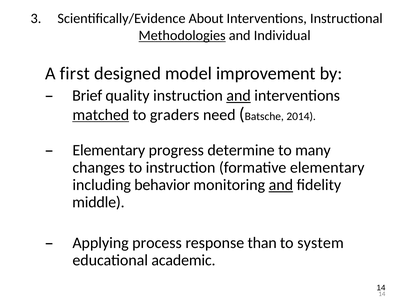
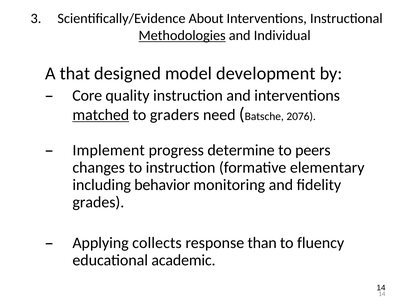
first: first -> that (75, 73)
improvement: improvement -> development (266, 73)
Brief: Brief -> Core (87, 95)
and underline: present -> none (239, 95)
2014: 2014 -> 2076 (301, 116)
Elementary: Elementary -> Implement (109, 150)
many: many -> peers (313, 150)
and underline: present -> none (281, 185)
middle: middle -> grades (98, 202)
process: process -> collects (157, 243)
system: system -> fluency (321, 243)
